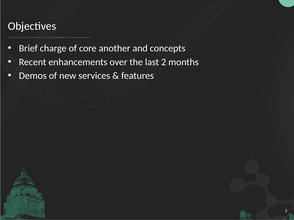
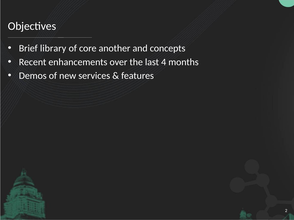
charge: charge -> library (53, 48)
last 2: 2 -> 4 (164, 62)
